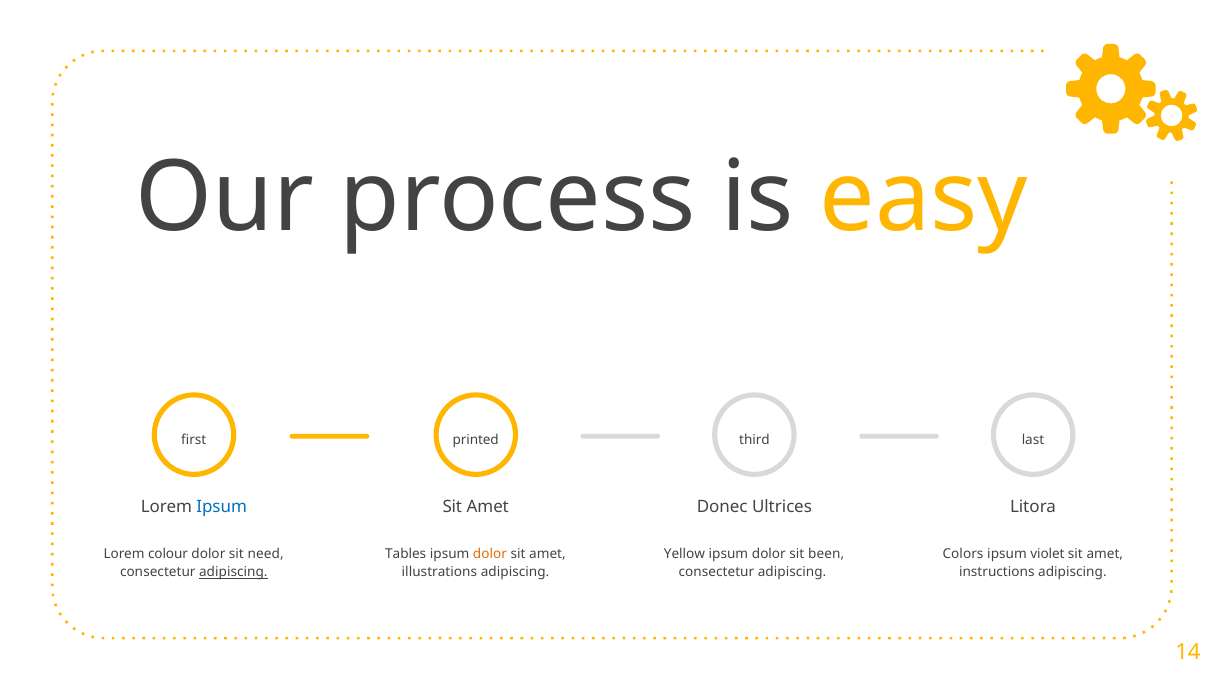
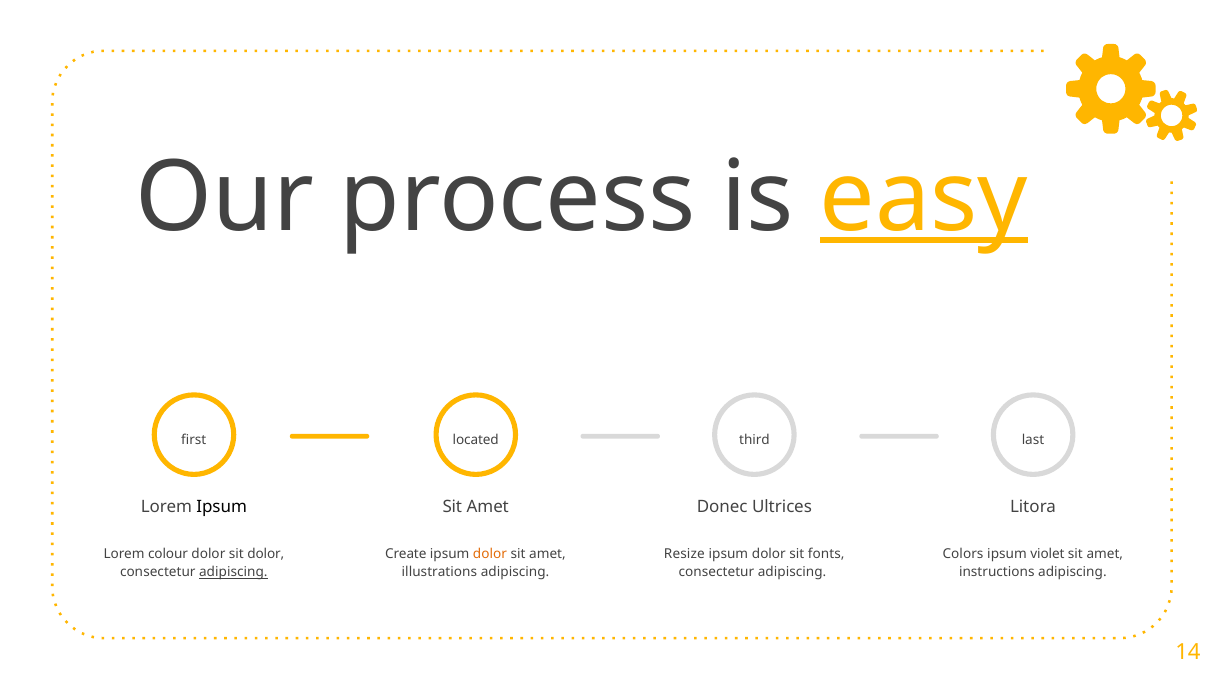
easy underline: none -> present (924, 198)
printed: printed -> located (476, 440)
Ipsum colour: blue -> black (222, 507)
sit need: need -> dolor (266, 553)
Tables: Tables -> Create (406, 553)
Yellow: Yellow -> Resize (684, 553)
been: been -> fonts (826, 553)
